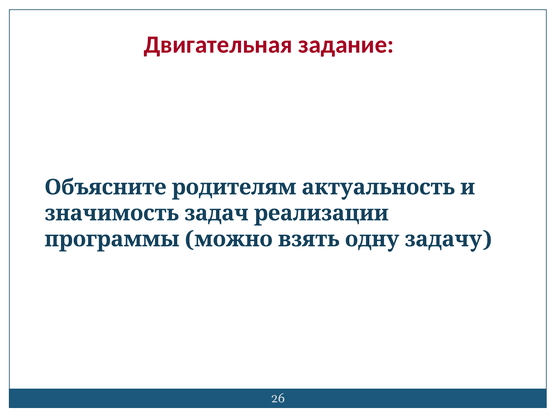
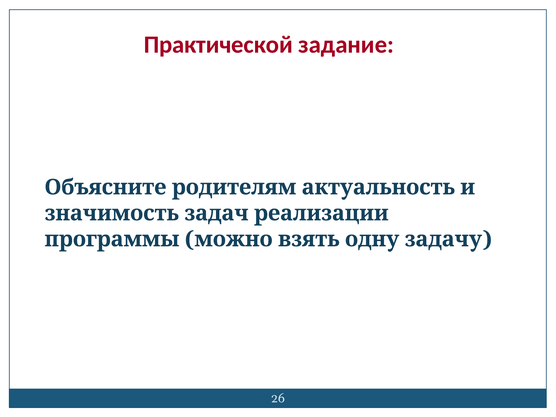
Двигательная: Двигательная -> Практической (218, 45)
